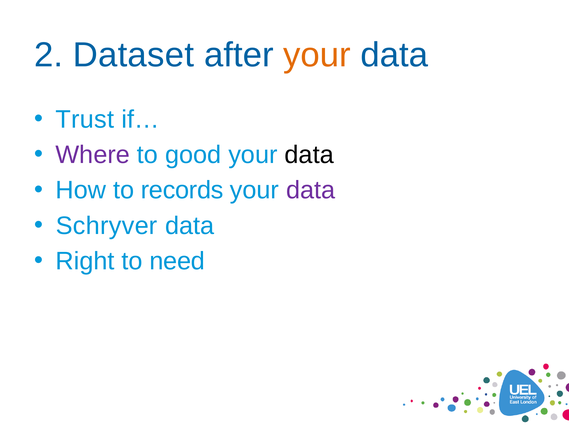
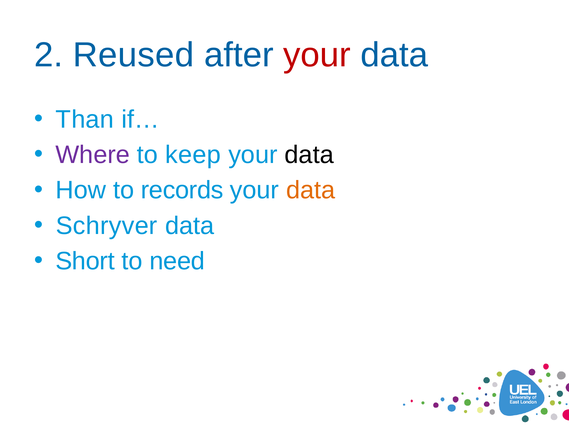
Dataset: Dataset -> Reused (133, 55)
your colour: orange -> red (317, 55)
Trust: Trust -> Than (85, 119)
good: good -> keep (193, 155)
data colour: purple -> orange (311, 190)
Right: Right -> Short (85, 261)
